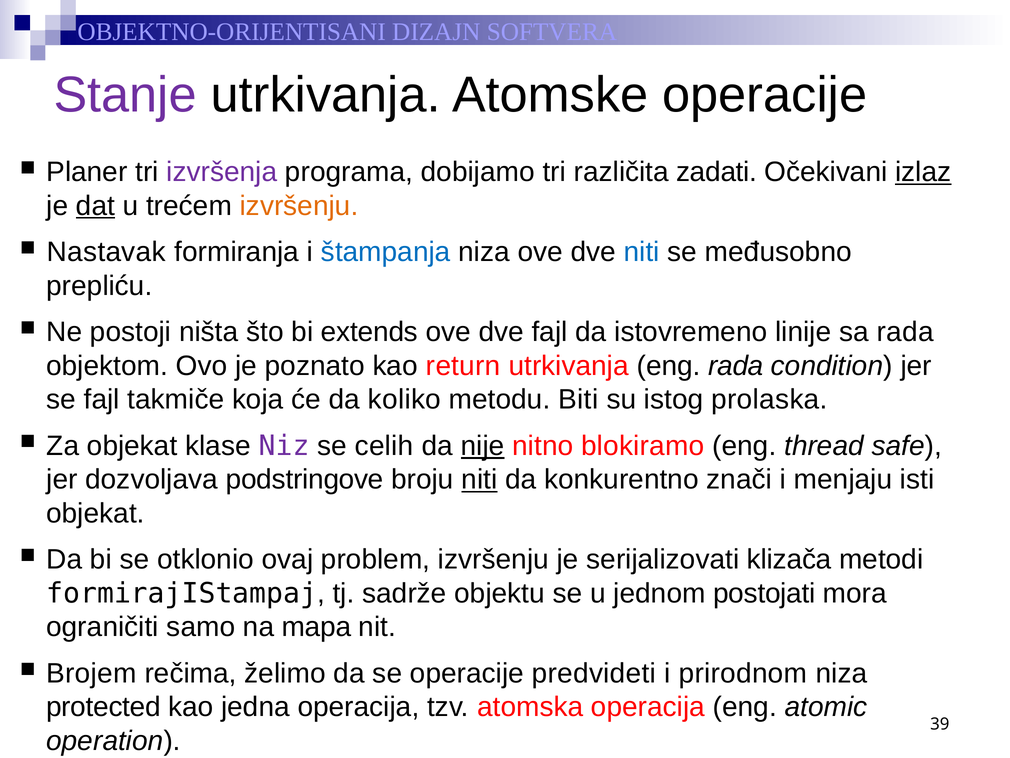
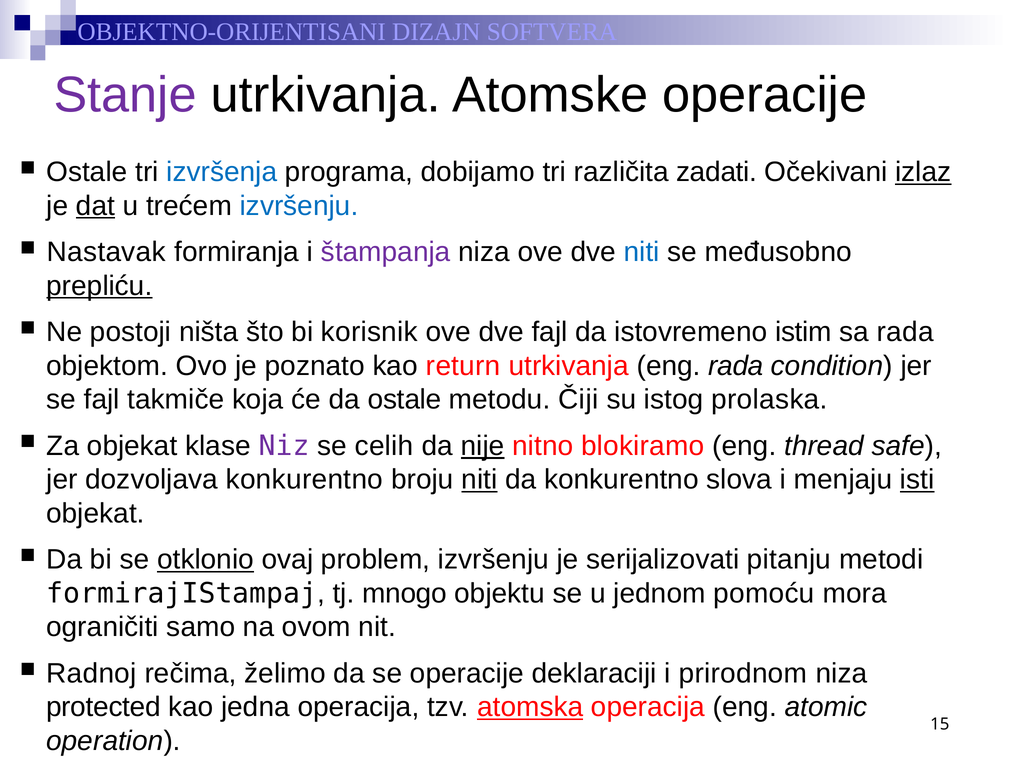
Planer: Planer -> Ostale (87, 172)
izvršenja colour: purple -> blue (222, 172)
izvršenju colour: orange -> blue (299, 206)
štampanja colour: blue -> purple (386, 252)
prepliću underline: none -> present (99, 286)
extends: extends -> korisnik (369, 332)
linije: linije -> istim (803, 332)
da koliko: koliko -> ostale (405, 399)
Biti: Biti -> Čiji (578, 399)
dozvoljava podstringove: podstringove -> konkurentno (304, 479)
znači: znači -> slova (739, 479)
isti underline: none -> present (917, 479)
otklonio underline: none -> present (206, 559)
klizača: klizača -> pitanju (789, 559)
sadrže: sadrže -> mnogo (405, 593)
postojati: postojati -> pomoću (764, 593)
mapa: mapa -> ovom (316, 627)
Brojem: Brojem -> Radnoj (91, 673)
predvideti: predvideti -> deklaraciji (594, 673)
atomska underline: none -> present (530, 707)
39: 39 -> 15 (940, 724)
